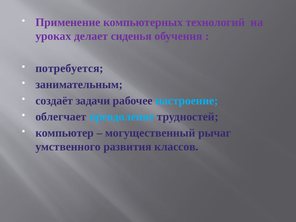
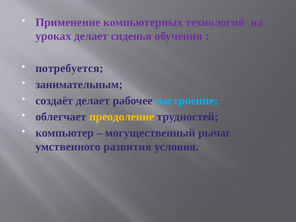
создаёт задачи: задачи -> делает (93, 101)
преодоление colour: light blue -> yellow (122, 117)
классов: классов -> условия (176, 147)
